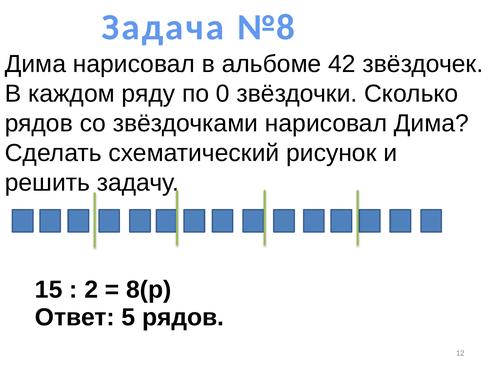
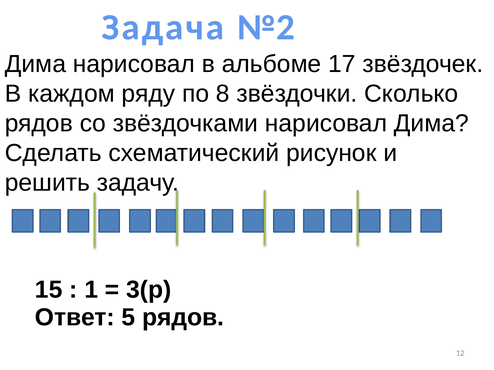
№8: №8 -> №2 (266, 27)
42: 42 -> 17 (342, 64)
0: 0 -> 8 (223, 94)
2: 2 -> 1 (91, 290)
8(р: 8(р -> 3(р (149, 290)
